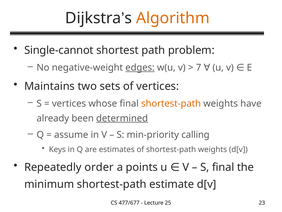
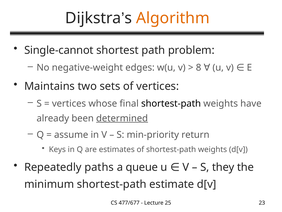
edges underline: present -> none (140, 68)
7: 7 -> 8 (199, 68)
shortest-path colour: orange -> black (171, 103)
calling: calling -> return (195, 135)
order: order -> paths (99, 167)
points: points -> queue (142, 167)
S final: final -> they (223, 167)
